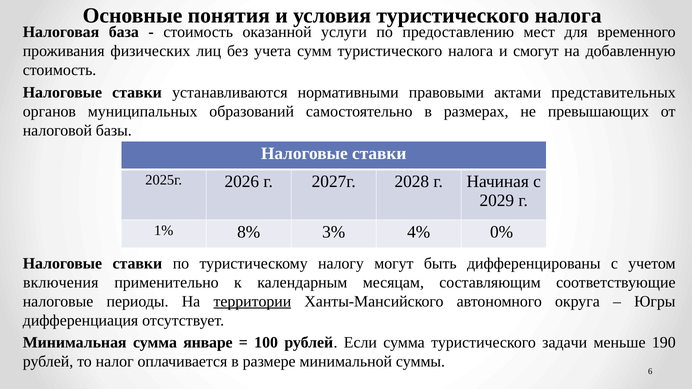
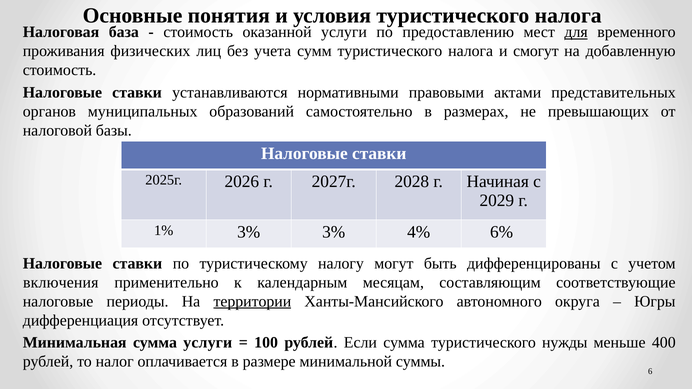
для underline: none -> present (576, 32)
1% 8%: 8% -> 3% (249, 232)
0%: 0% -> 6% (502, 232)
сумма январе: январе -> услуги (208, 343)
задачи: задачи -> нужды (565, 343)
190: 190 -> 400 (664, 343)
